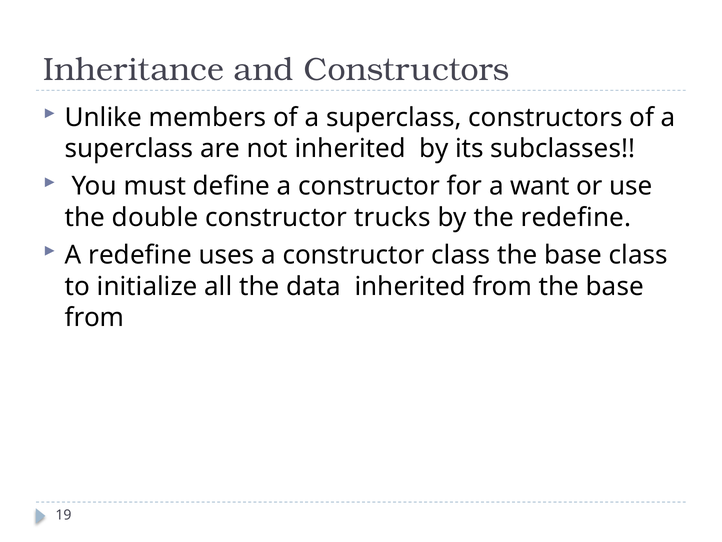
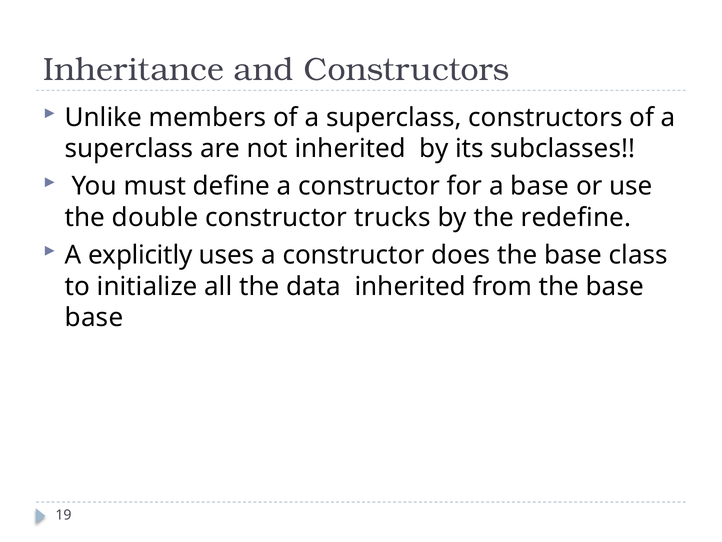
a want: want -> base (540, 186)
A redefine: redefine -> explicitly (140, 255)
constructor class: class -> does (461, 255)
from: from -> base (94, 318)
